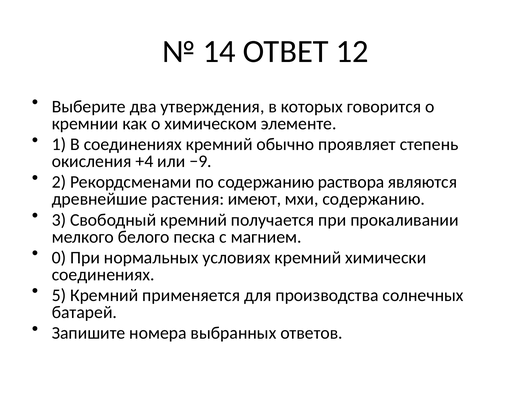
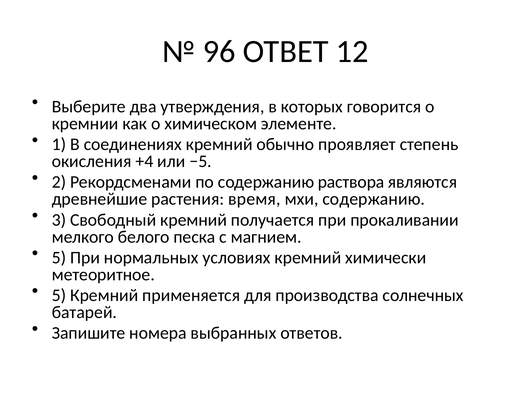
14: 14 -> 96 (219, 51)
−9: −9 -> −5 (201, 161)
имеют: имеют -> время (254, 199)
0: 0 -> 5 (59, 258)
соединениях: соединениях -> метеоритное (103, 275)
